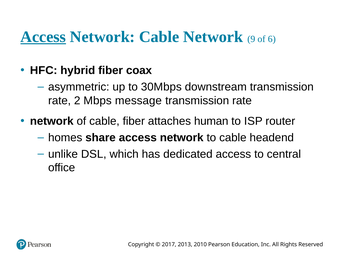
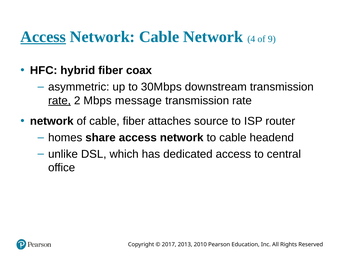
9: 9 -> 4 (251, 39)
6: 6 -> 9 (272, 39)
rate underline: none -> present (60, 101)
human: human -> source (211, 122)
